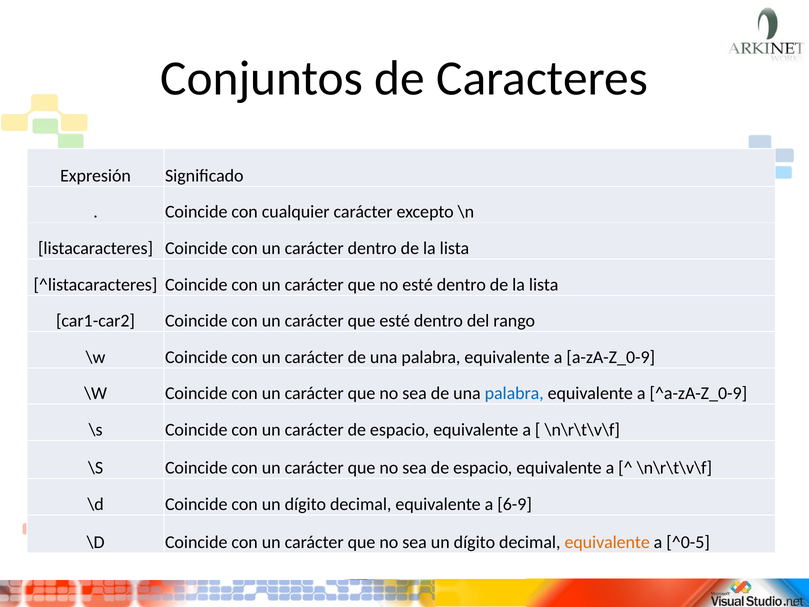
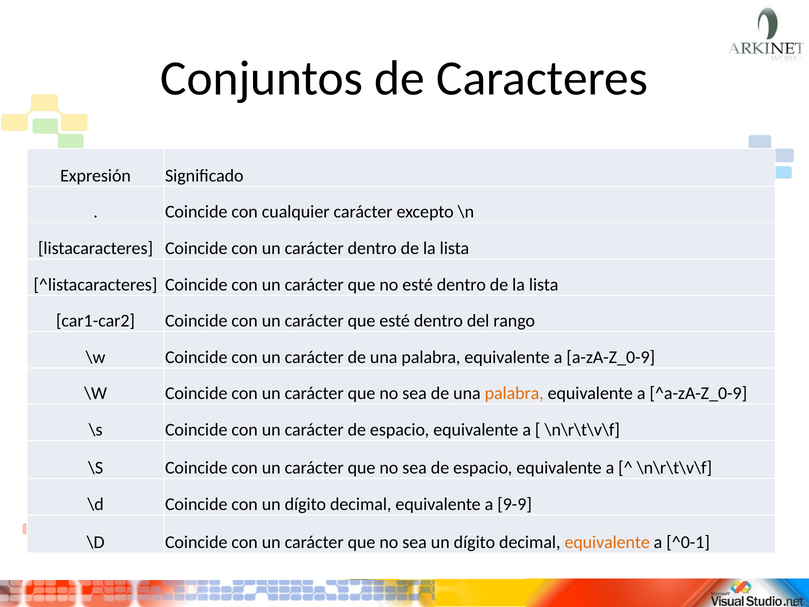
palabra colour: blue -> orange (514, 393)
6-9: 6-9 -> 9-9 (515, 504)
^0-5: ^0-5 -> ^0-1 (688, 542)
